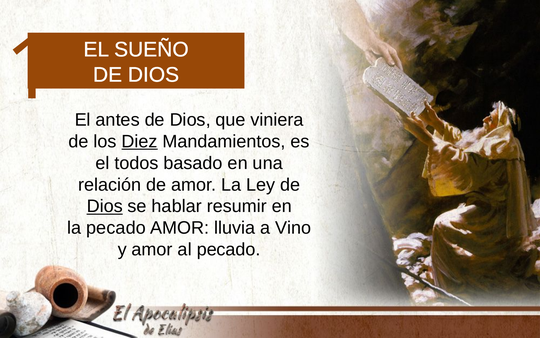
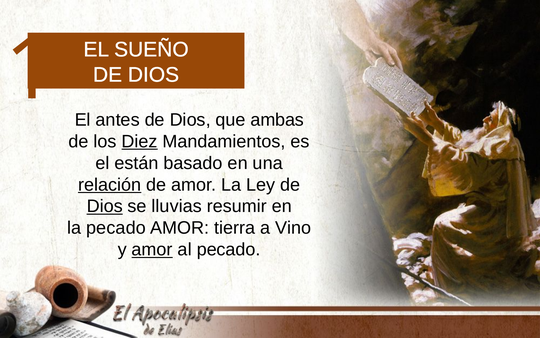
viniera: viniera -> ambas (277, 120)
todos: todos -> están (137, 163)
relación underline: none -> present (110, 184)
hablar: hablar -> lluvias (177, 206)
lluvia: lluvia -> tierra (235, 228)
amor underline: none -> present (152, 249)
